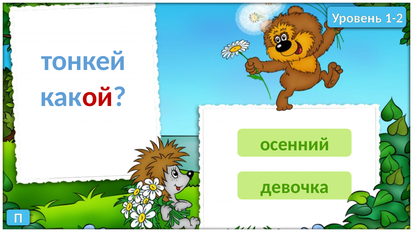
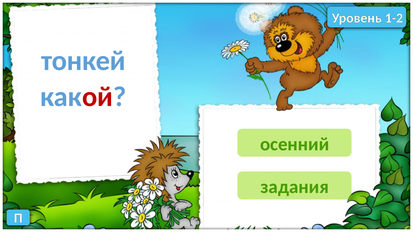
девочка: девочка -> задания (295, 187)
